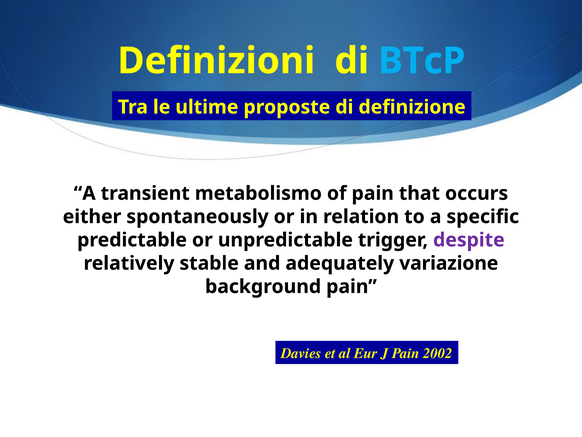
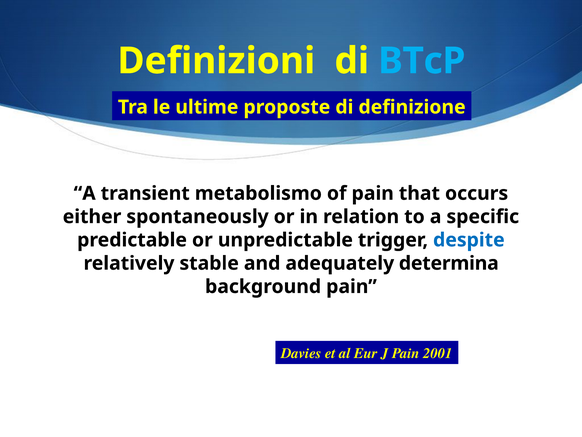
despite colour: purple -> blue (469, 240)
variazione: variazione -> determina (449, 263)
2002: 2002 -> 2001 (438, 353)
